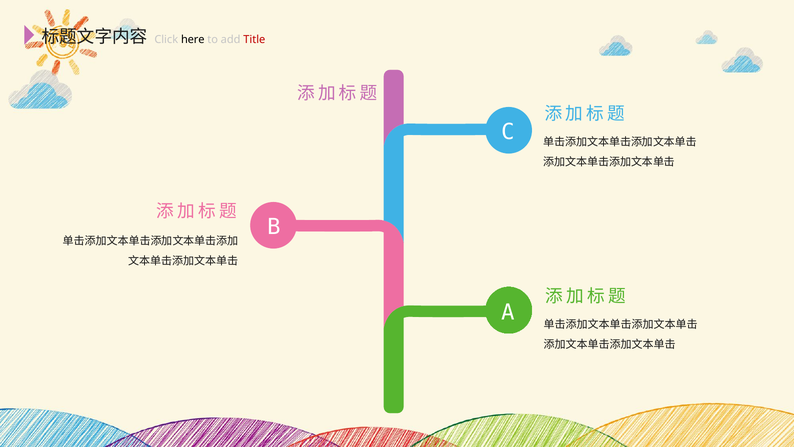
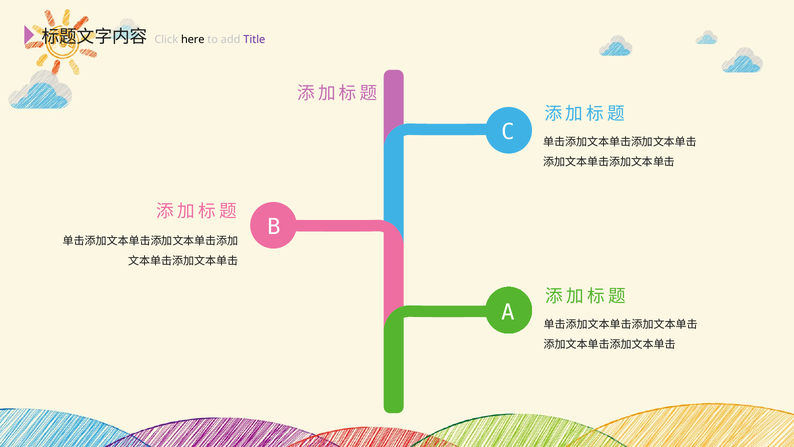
Title colour: red -> purple (254, 40)
